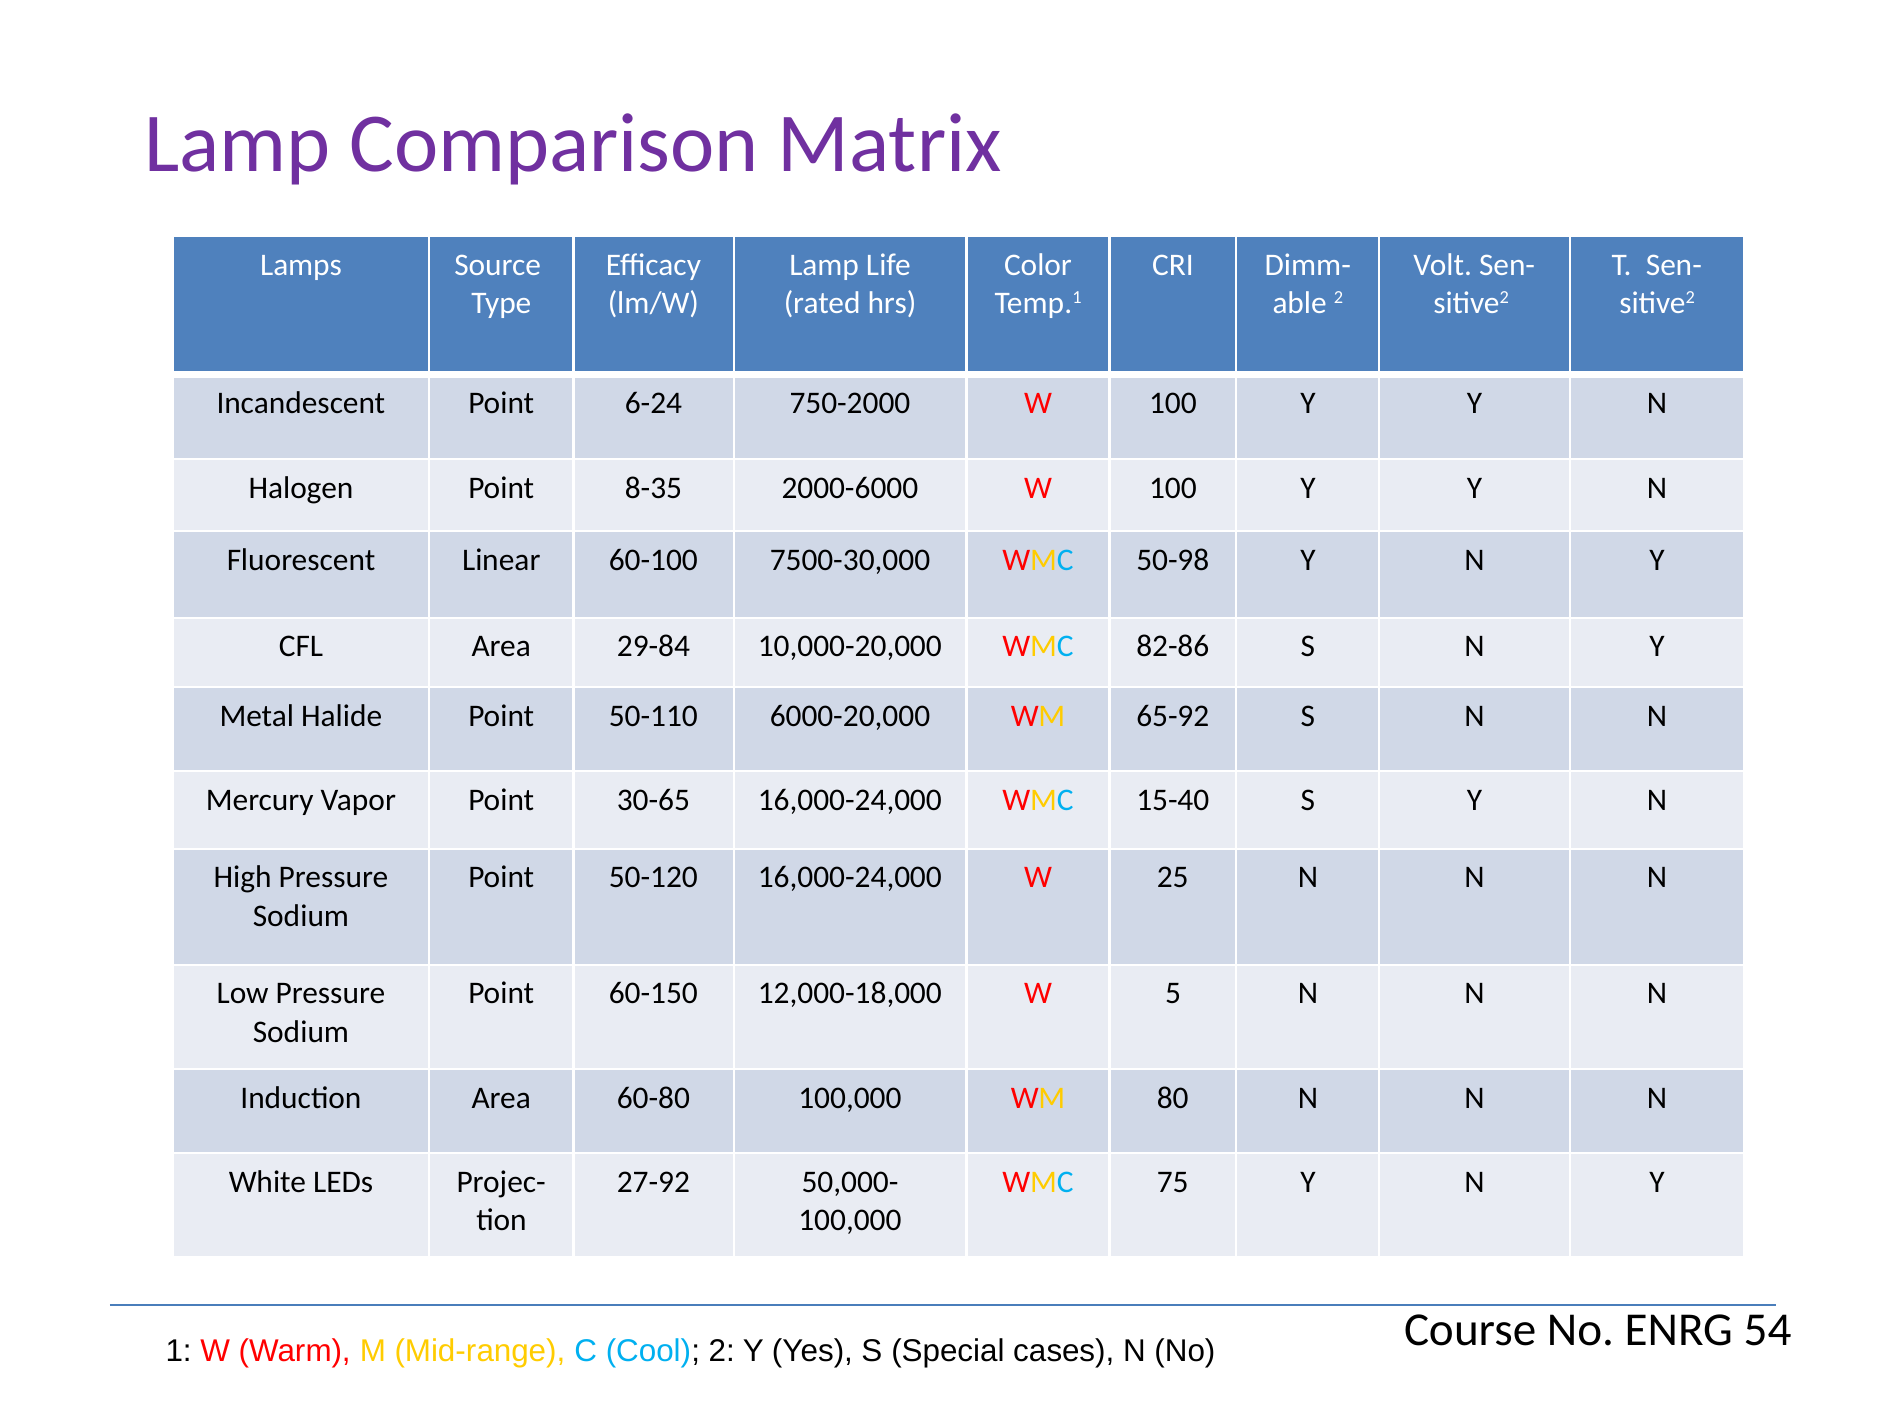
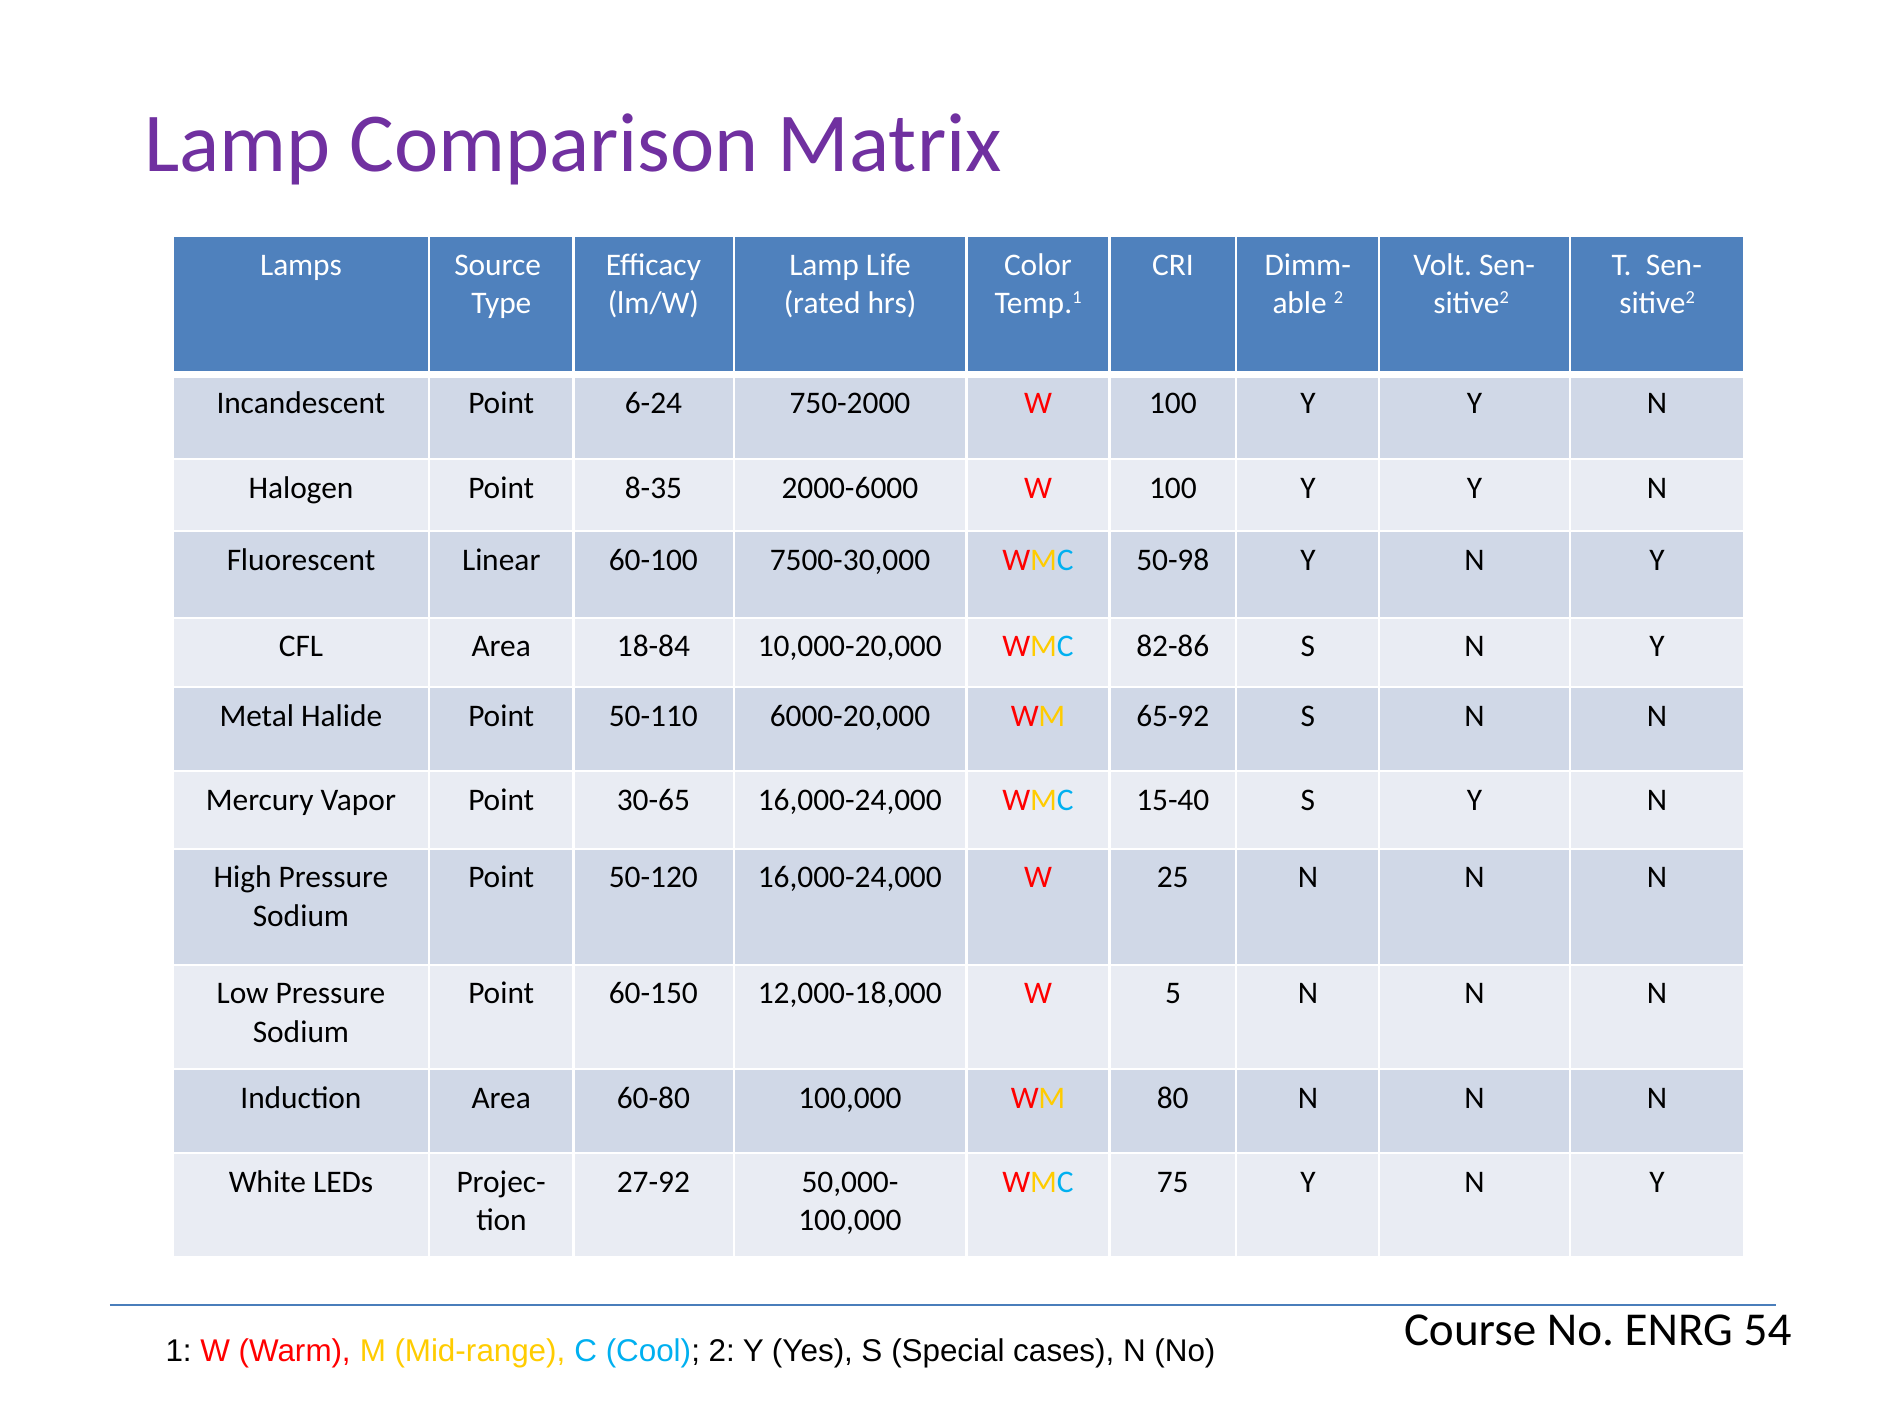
29-84: 29-84 -> 18-84 (653, 646)
